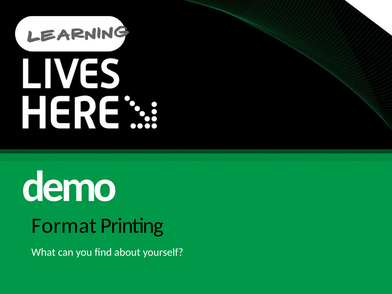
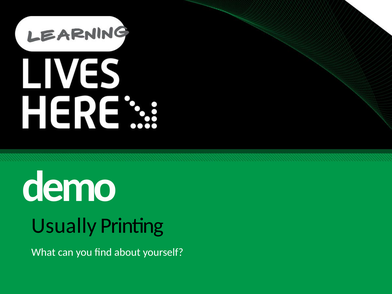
Format: Format -> Usually (64, 226)
